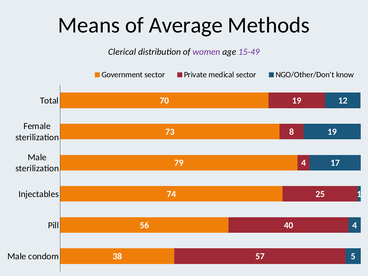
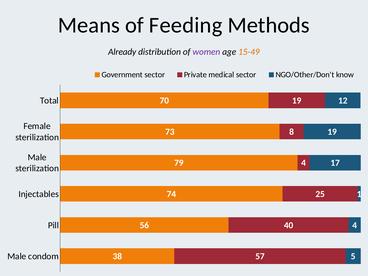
Average: Average -> Feeding (186, 25)
Clerical: Clerical -> Already (122, 52)
15-49 colour: purple -> orange (249, 52)
